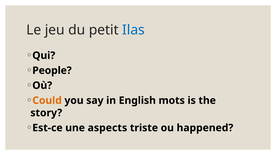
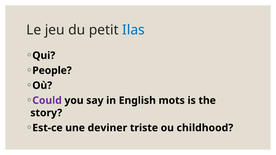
Could colour: orange -> purple (47, 101)
aspects: aspects -> deviner (107, 128)
happened: happened -> childhood (205, 128)
